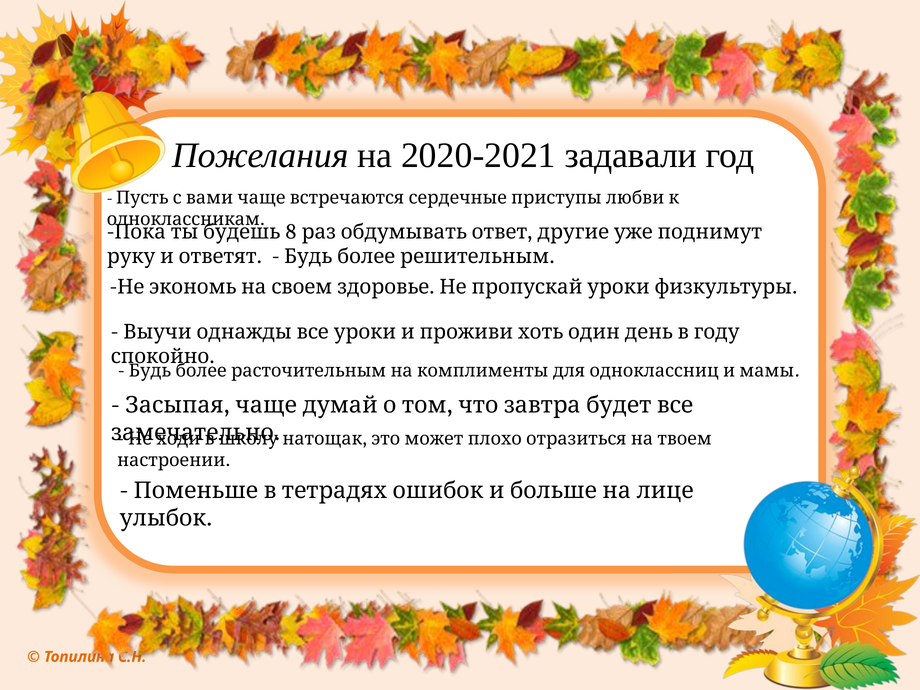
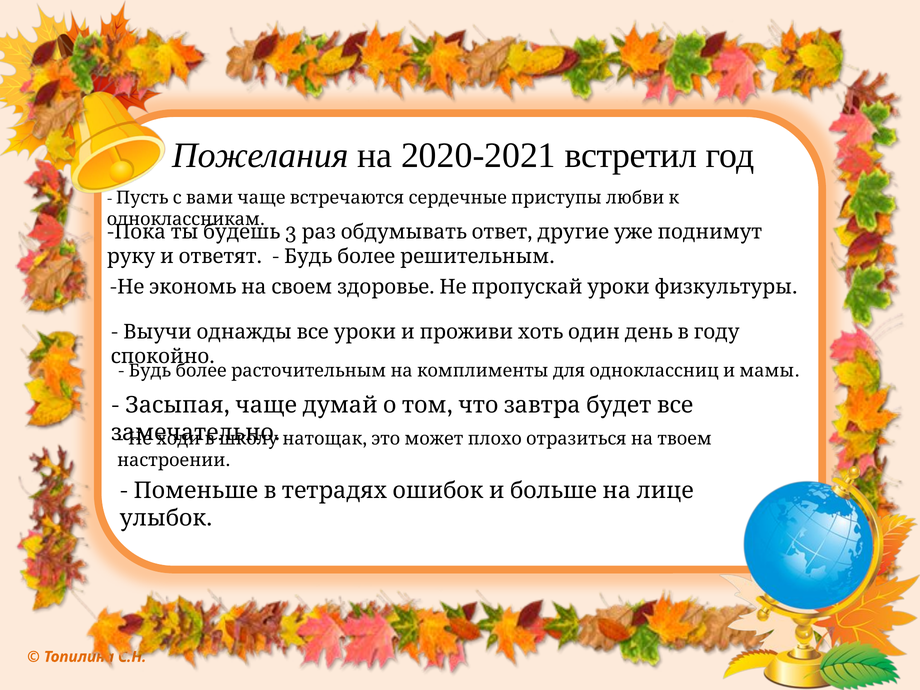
задавали: задавали -> встретил (631, 155)
8: 8 -> 3 (291, 232)
